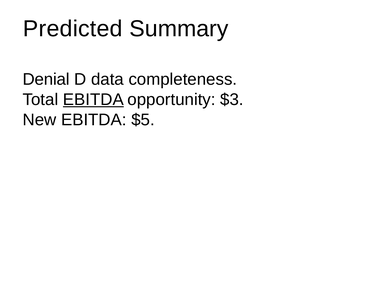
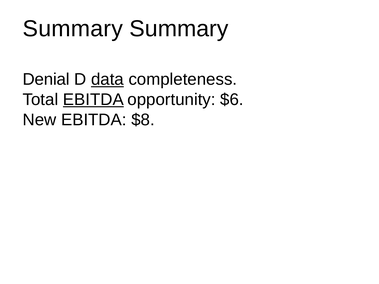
Predicted: Predicted -> Summary (73, 29)
data underline: none -> present (107, 79)
$3: $3 -> $6 (232, 100)
$5: $5 -> $8 (143, 120)
